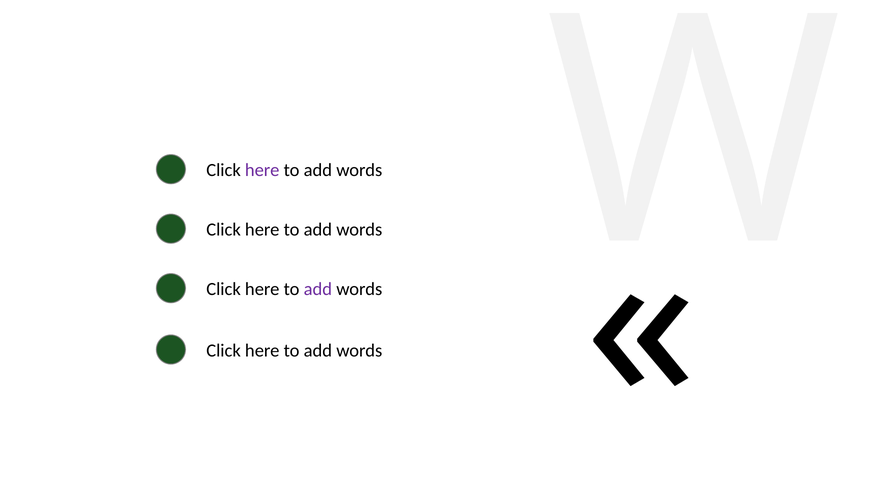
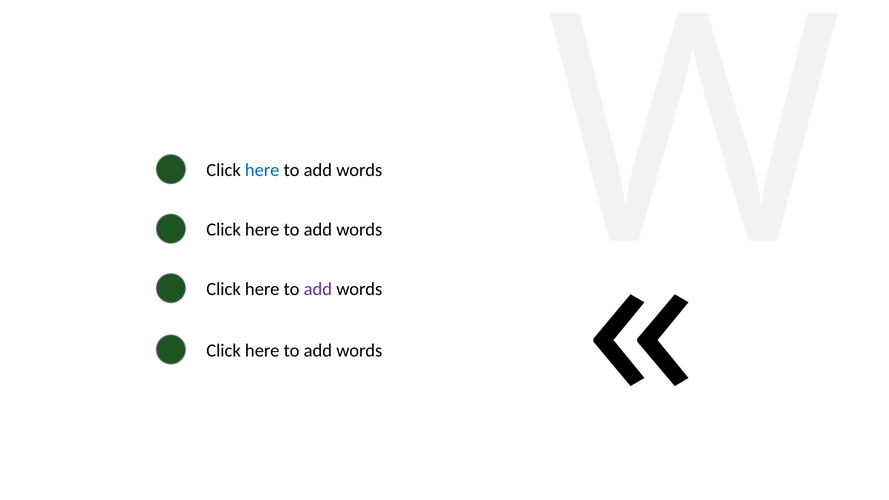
here colour: purple -> blue (262, 170)
